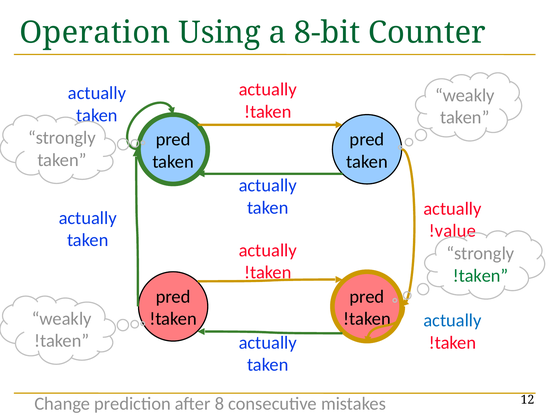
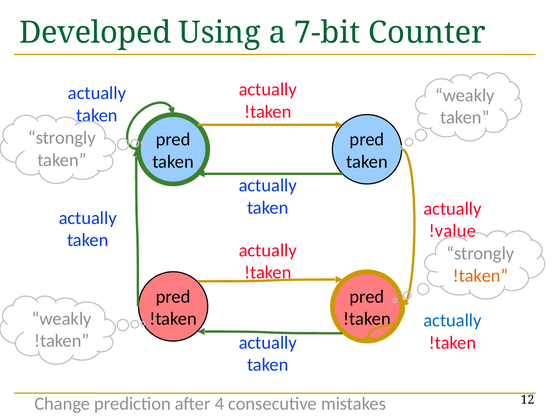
Operation: Operation -> Developed (95, 33)
8-bit: 8-bit -> 7-bit (327, 33)
!taken colour: green -> orange (480, 275)
8: 8 -> 4 (219, 403)
